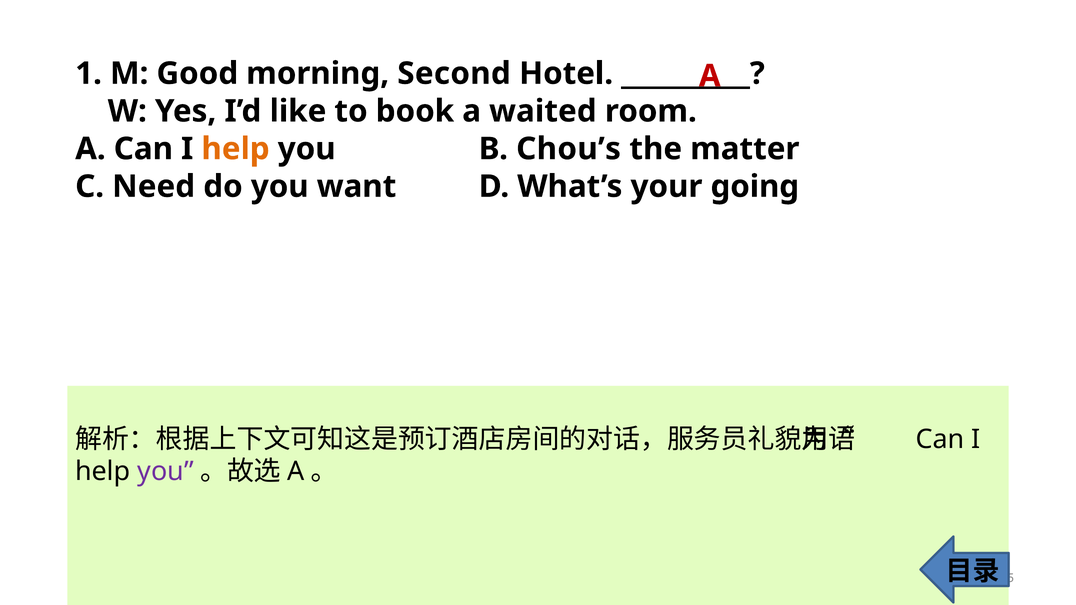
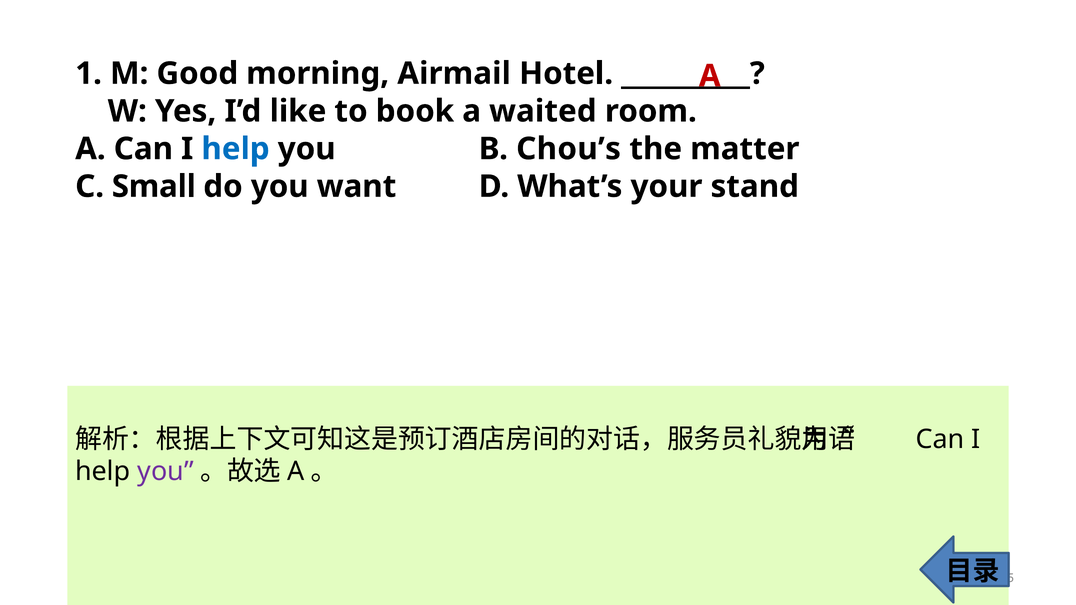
Second: Second -> Airmail (454, 74)
help colour: orange -> blue (236, 149)
Need: Need -> Small (154, 187)
going: going -> stand (755, 187)
